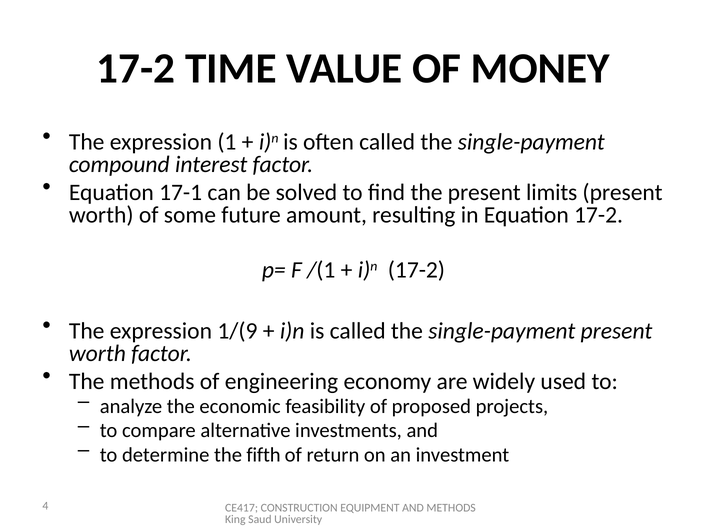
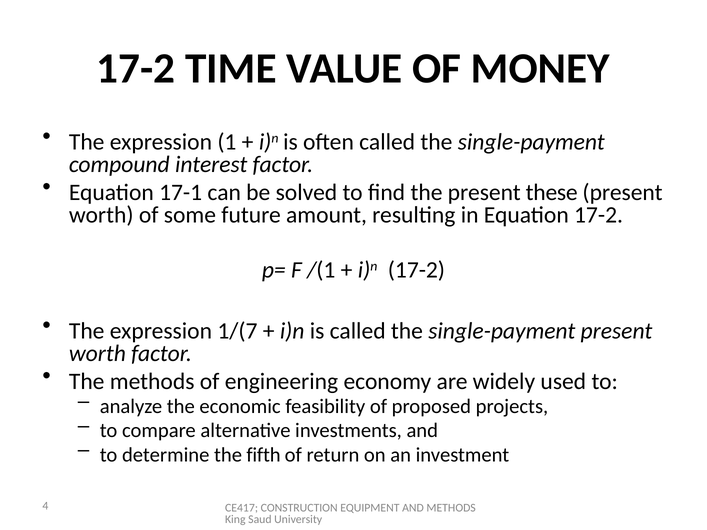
limits: limits -> these (552, 192)
1/(9: 1/(9 -> 1/(7 (237, 331)
